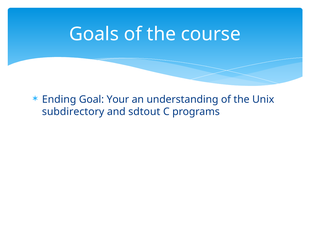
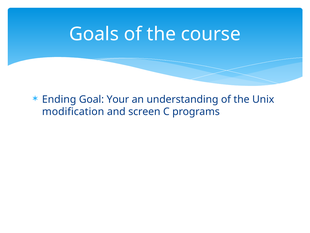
subdirectory: subdirectory -> modification (73, 112)
sdtout: sdtout -> screen (144, 112)
